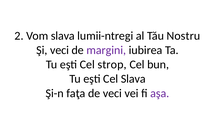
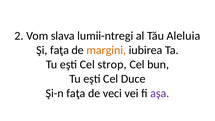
Nostru: Nostru -> Aleluia (183, 36)
Şi veci: veci -> faţa (60, 50)
margini colour: purple -> orange (106, 50)
Cel Slava: Slava -> Duce (133, 79)
